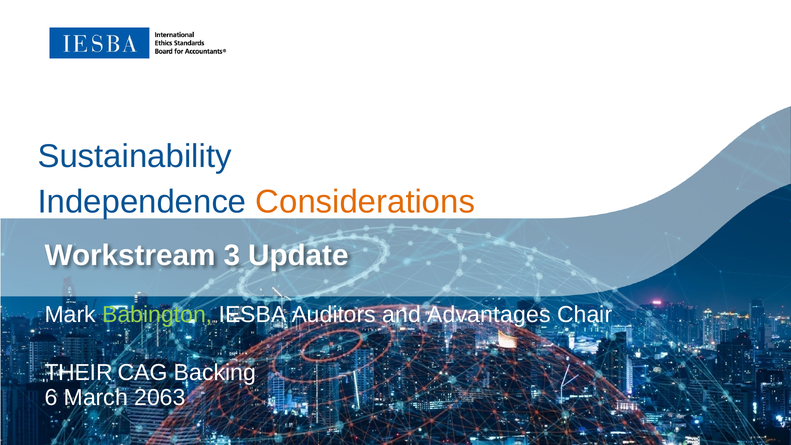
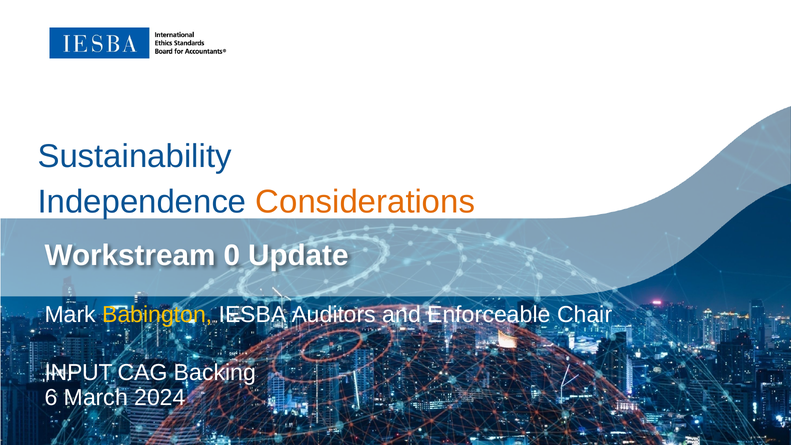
3: 3 -> 0 (232, 255)
Babington colour: light green -> yellow (157, 314)
Advantages: Advantages -> Enforceable (489, 314)
THEIR: THEIR -> INPUT (79, 372)
2063: 2063 -> 2024 (160, 397)
